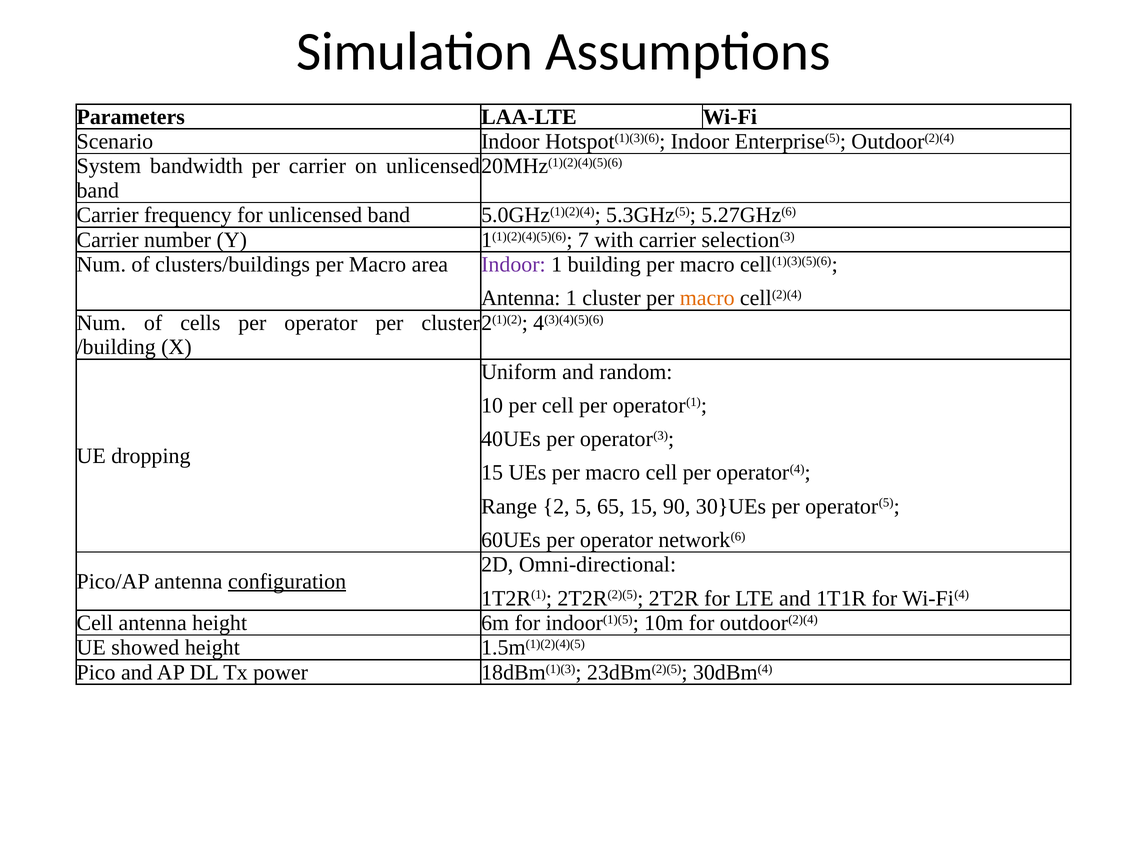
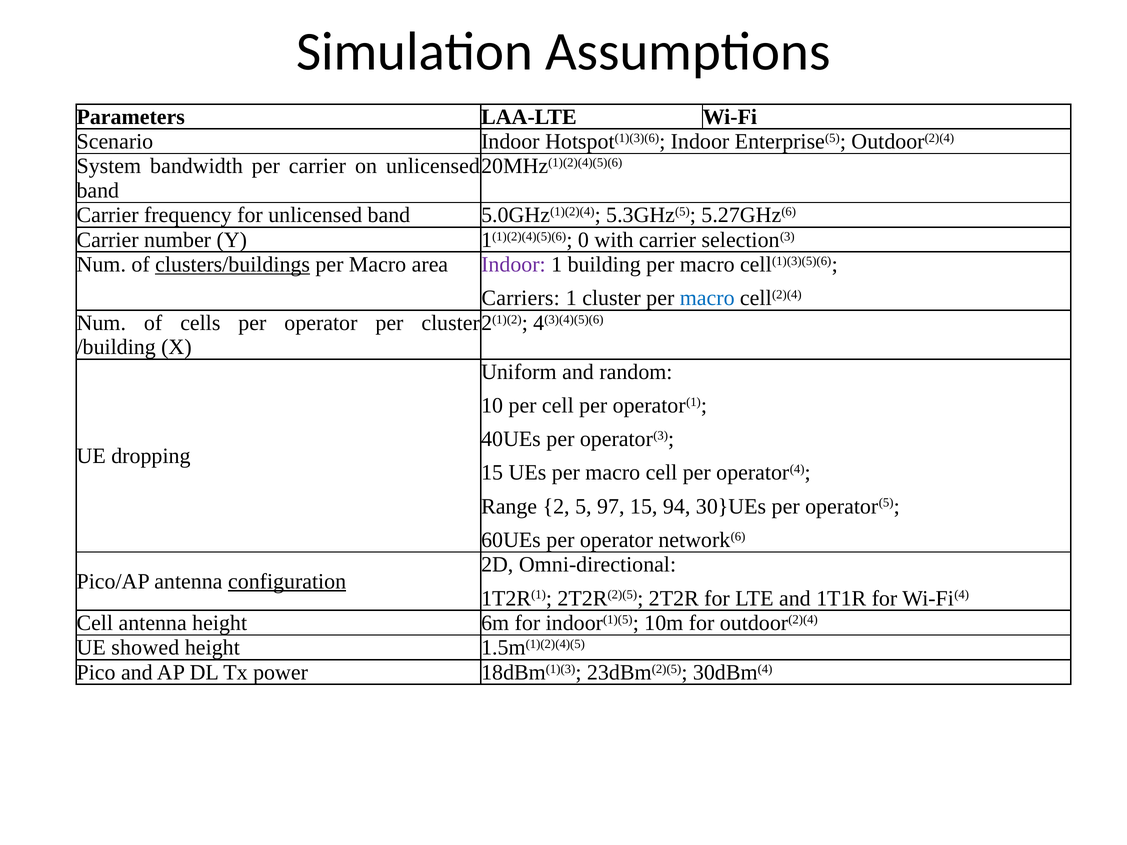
7: 7 -> 0 (583, 240)
clusters/buildings underline: none -> present (233, 265)
Antenna: Antenna -> Carriers (521, 298)
macro colour: orange -> blue (707, 298)
65: 65 -> 97 (611, 506)
90: 90 -> 94 (677, 506)
